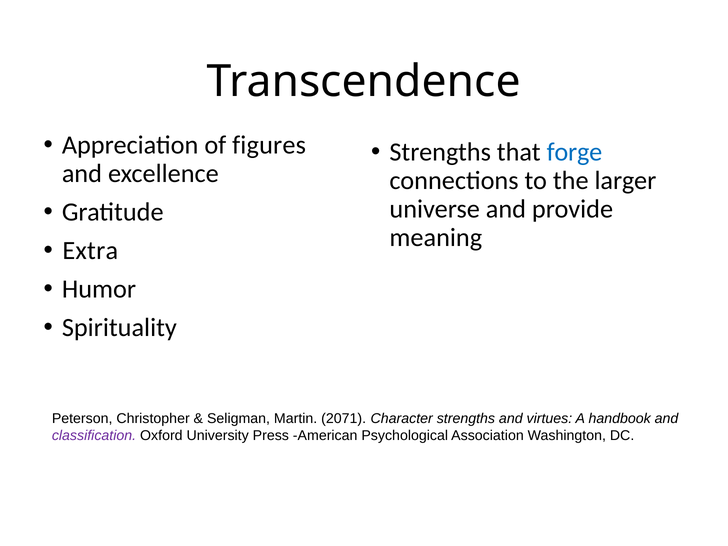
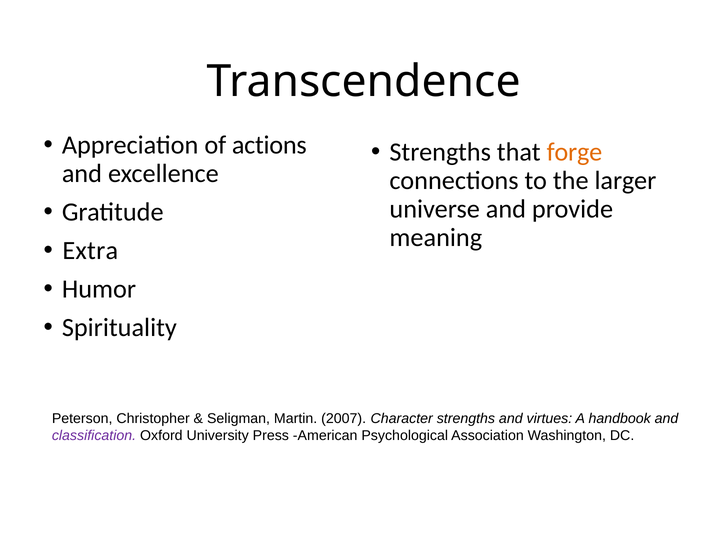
figures: figures -> actions (269, 145)
forge colour: blue -> orange (574, 152)
2071: 2071 -> 2007 (344, 418)
